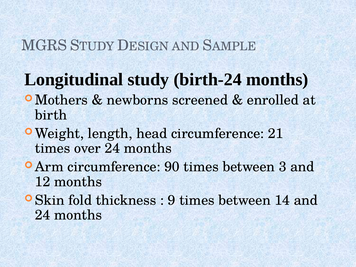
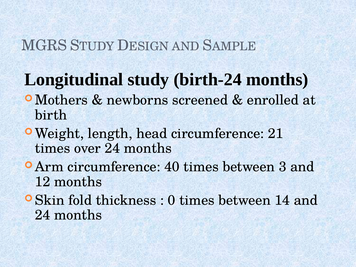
90: 90 -> 40 (172, 167)
9: 9 -> 0 (172, 200)
